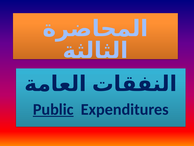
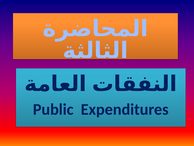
Public underline: present -> none (53, 109)
